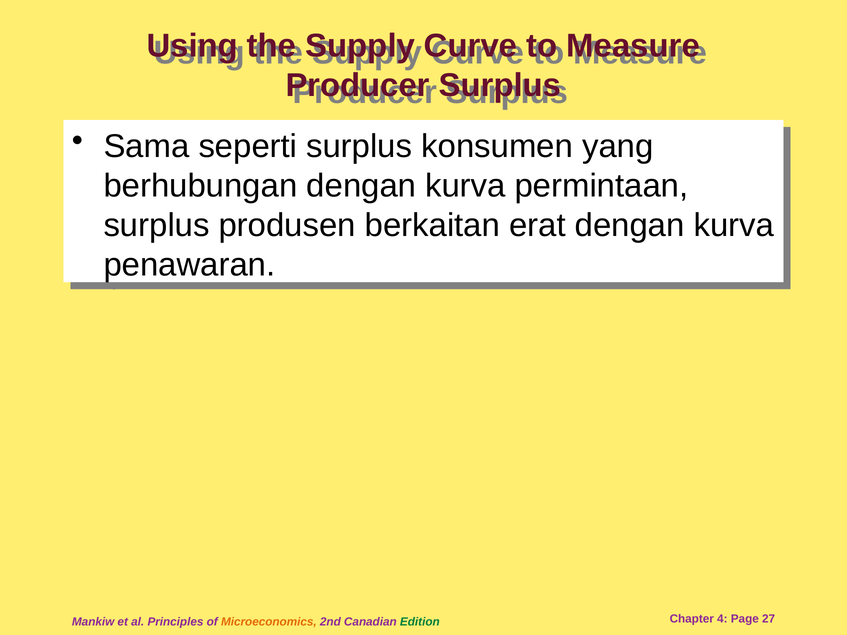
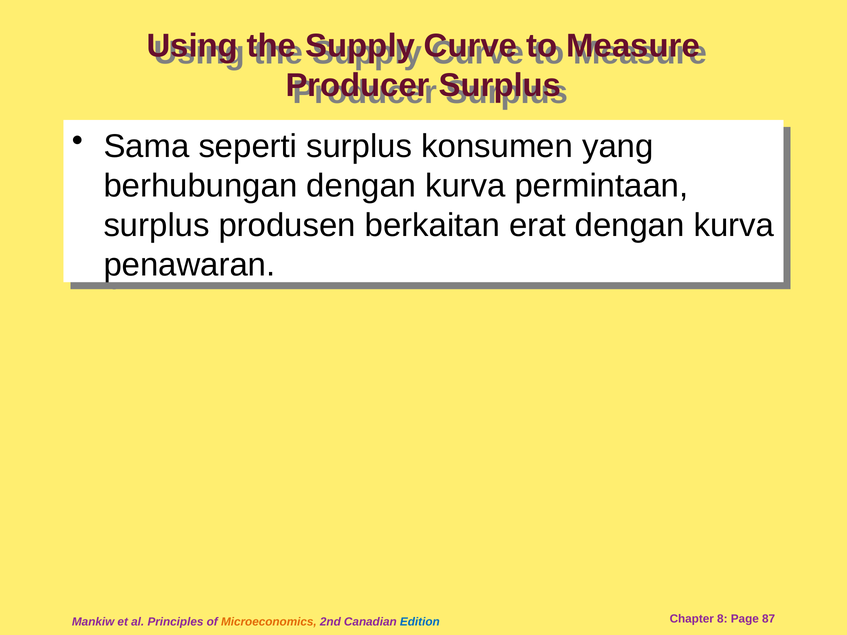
Edition colour: green -> blue (420, 622)
4: 4 -> 8 (722, 619)
27: 27 -> 87 (769, 619)
